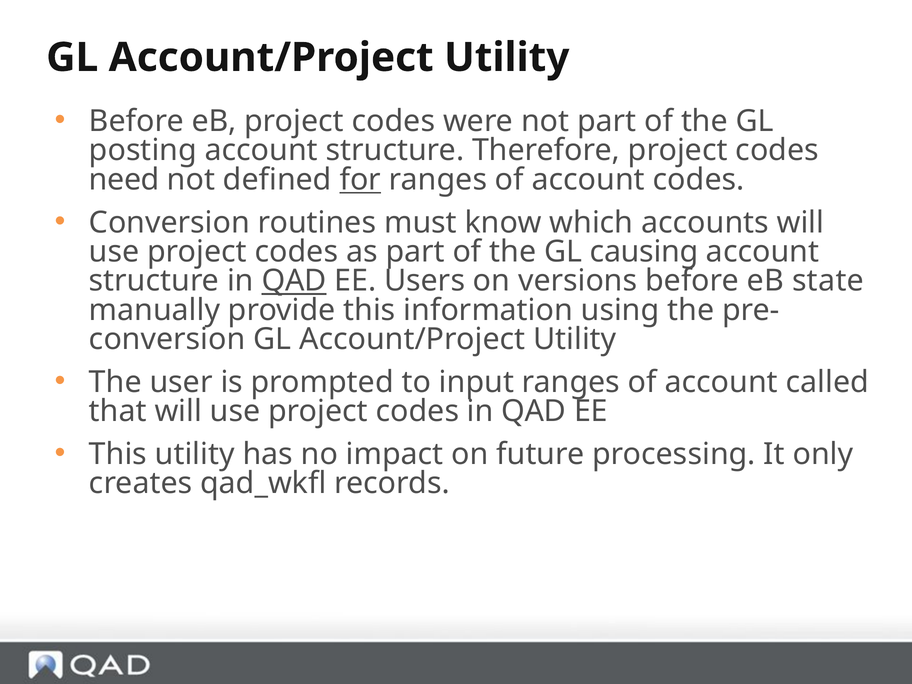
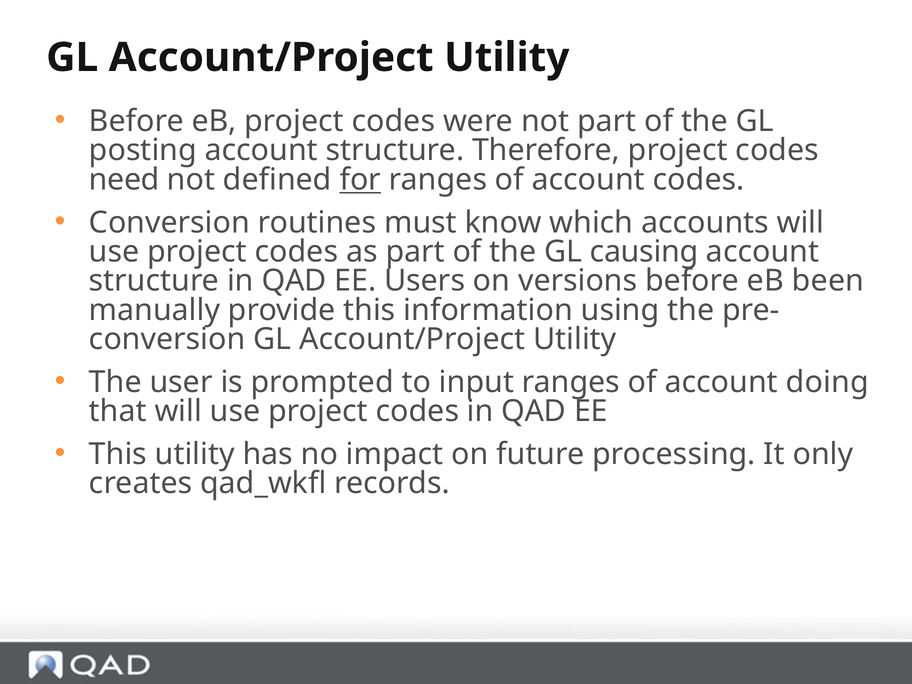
QAD underline: present -> none (294, 281)
state: state -> been (828, 281)
called: called -> doing (827, 382)
